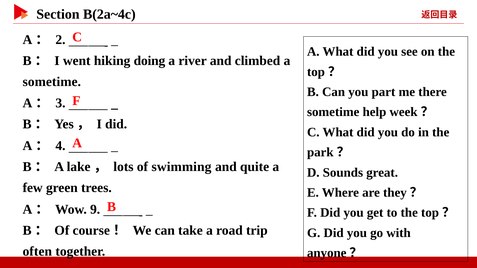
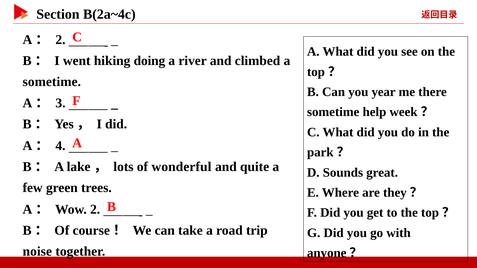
part: part -> year (384, 92)
swimming: swimming -> wonderful (181, 167)
Wow 9: 9 -> 2 (95, 210)
often: often -> noise (37, 252)
